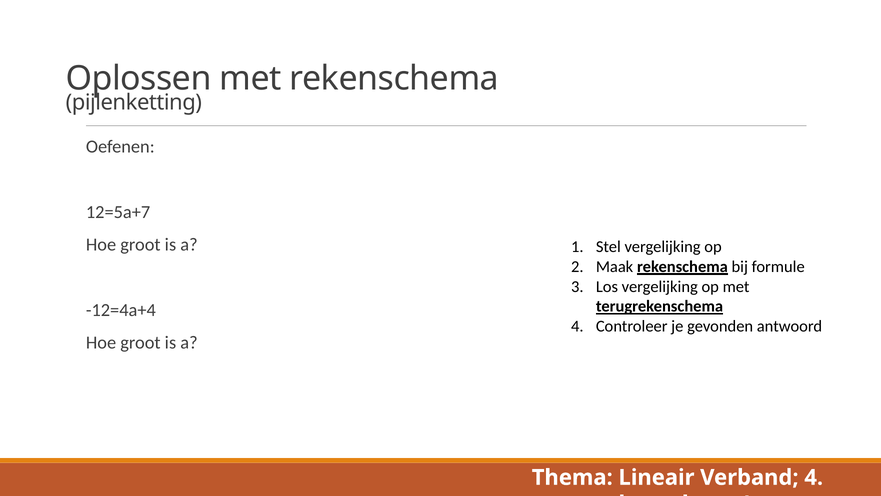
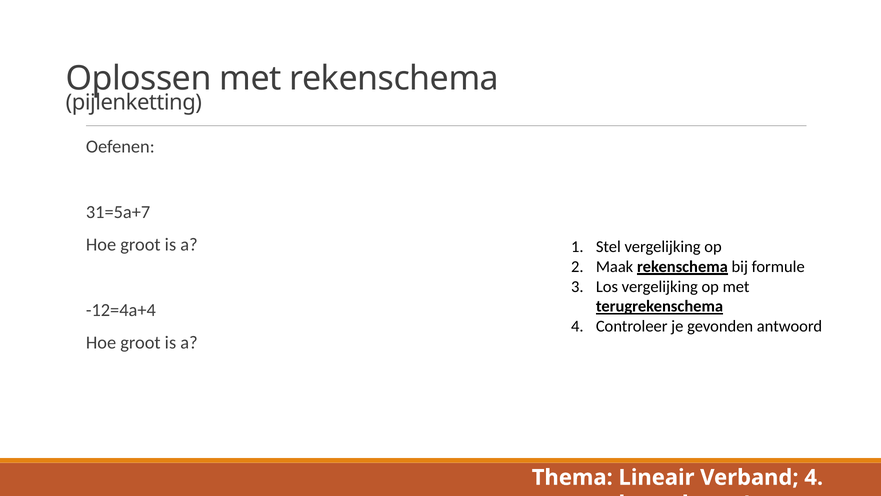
12=5a+7: 12=5a+7 -> 31=5a+7 (118, 212)
